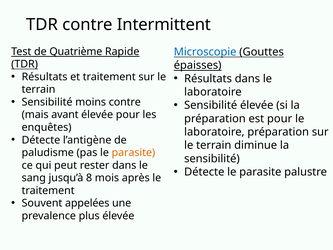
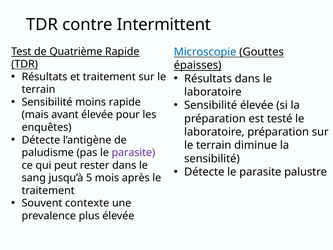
moins contre: contre -> rapide (125, 102)
est pour: pour -> testé (280, 119)
parasite colour: orange -> purple (133, 152)
8: 8 -> 5 (89, 178)
appelées: appelées -> contexte (87, 203)
